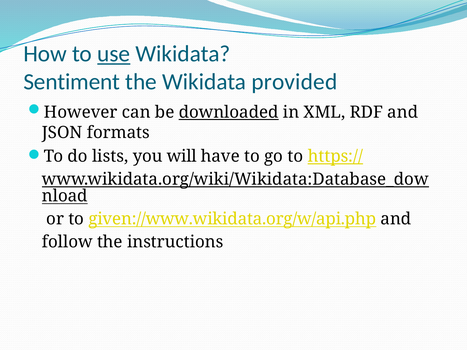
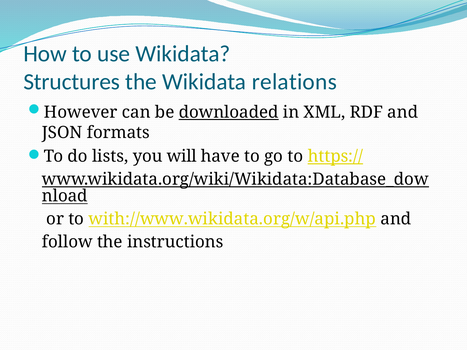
use underline: present -> none (114, 54)
Sentiment: Sentiment -> Structures (72, 82)
provided: provided -> relations (294, 82)
given://www.wikidata.org/w/api.php: given://www.wikidata.org/w/api.php -> with://www.wikidata.org/w/api.php (232, 219)
